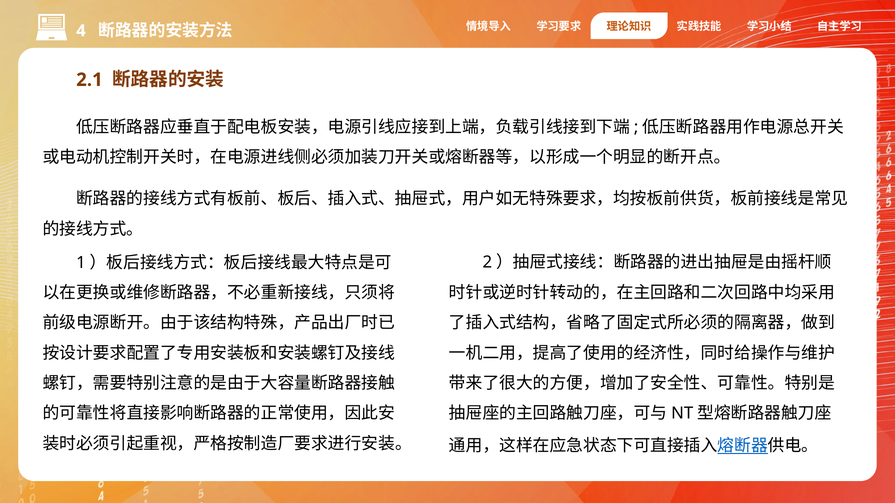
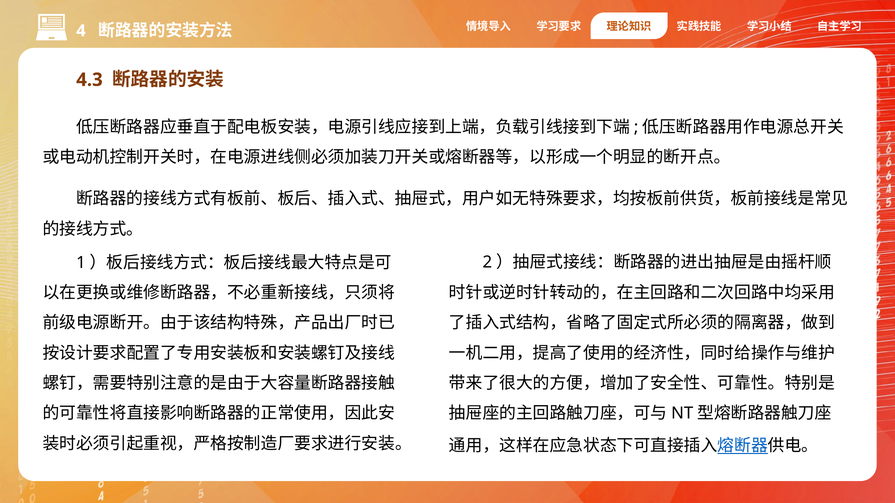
2.1: 2.1 -> 4.3 (89, 80)
